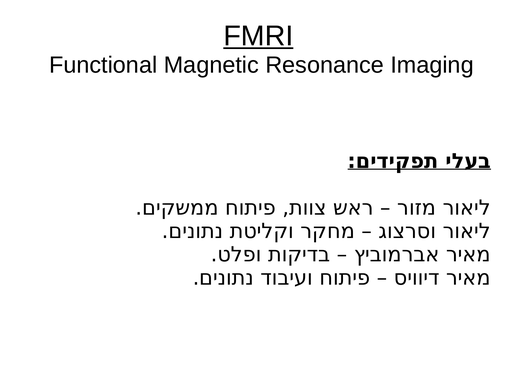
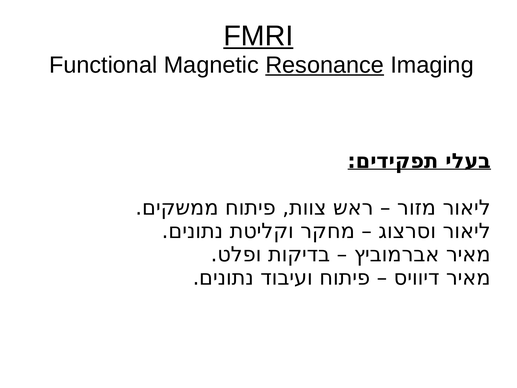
Resonance underline: none -> present (325, 65)
